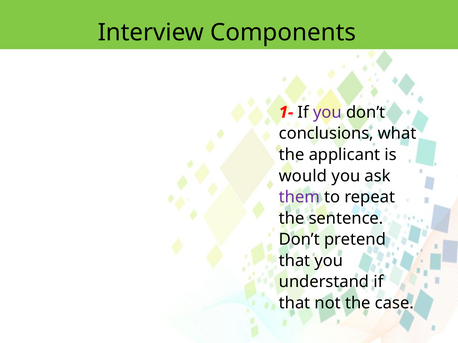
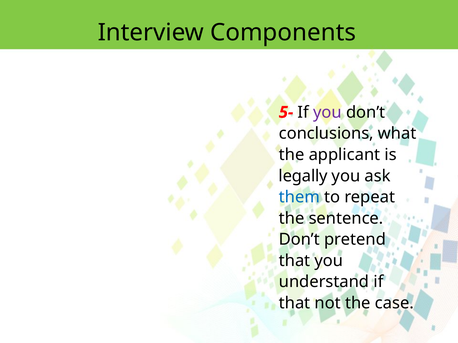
1-: 1- -> 5- (286, 112)
would: would -> legally (303, 176)
them colour: purple -> blue (299, 197)
